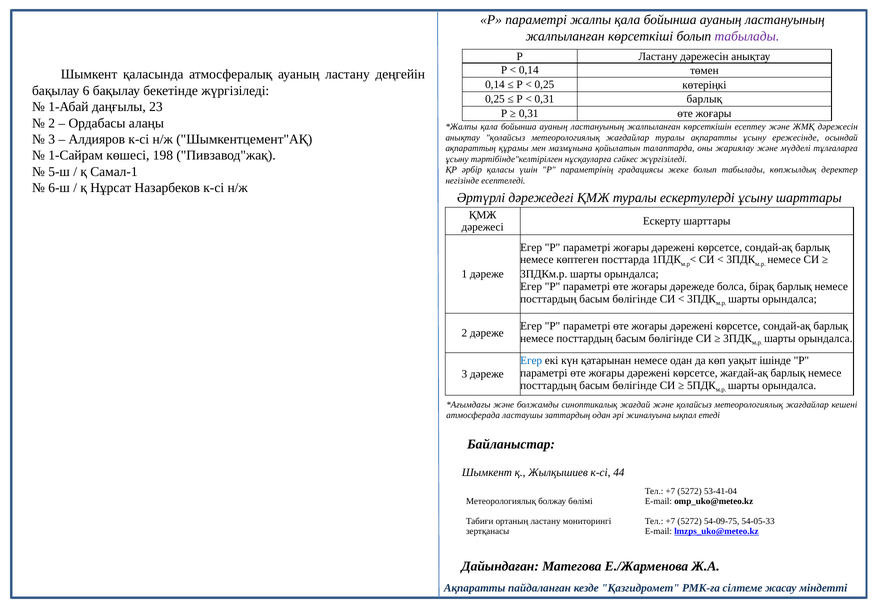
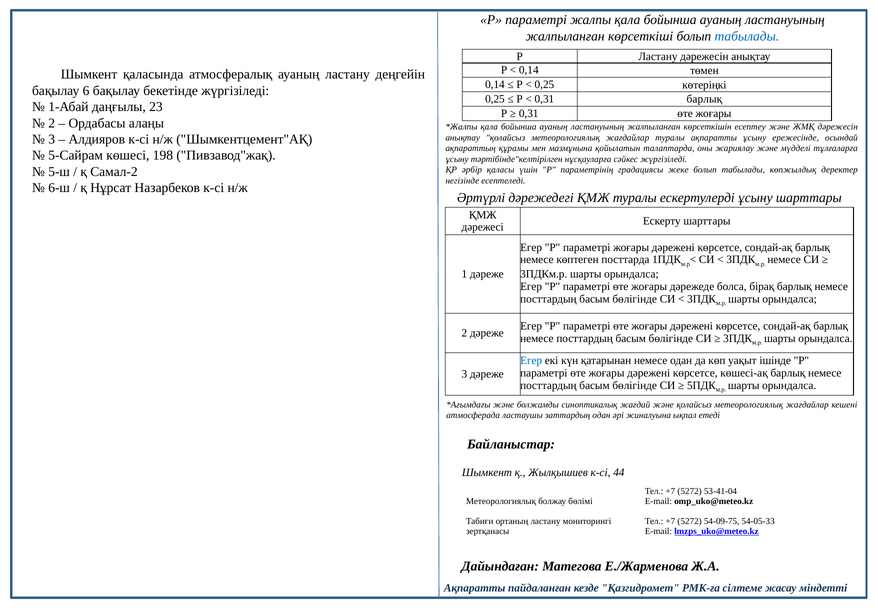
табылады colour: purple -> blue (747, 36)
1-Сайрам: 1-Сайрам -> 5-Сайрам (76, 155)
Самал-1: Самал-1 -> Самал-2 (114, 172)
жағдай-ақ: жағдай-ақ -> көшесі-ақ (744, 373)
